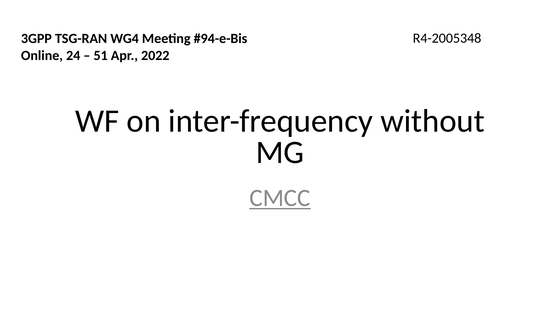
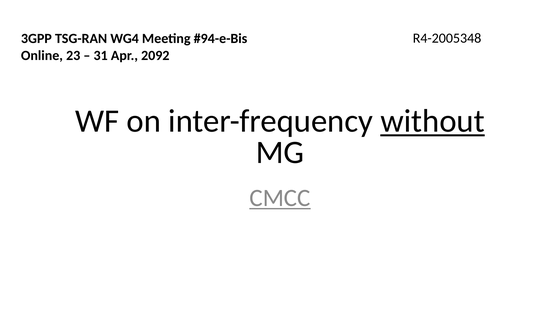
24: 24 -> 23 (73, 56)
51: 51 -> 31 (101, 56)
2022: 2022 -> 2092 (155, 56)
without underline: none -> present (433, 121)
